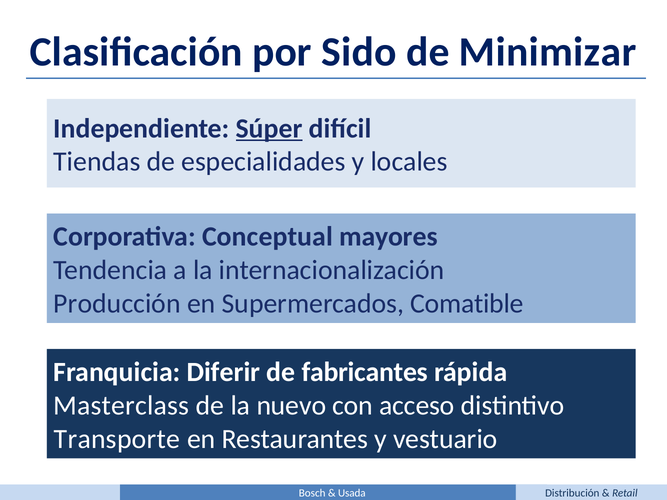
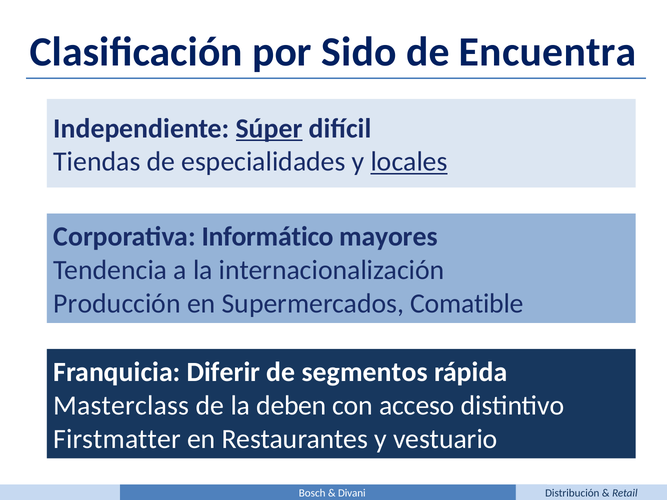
Minimizar: Minimizar -> Encuentra (548, 52)
locales underline: none -> present (409, 162)
Conceptual: Conceptual -> Informático (268, 237)
fabricantes: fabricantes -> segmentos (365, 372)
nuevo: nuevo -> deben (291, 406)
Transporte: Transporte -> Firstmatter (117, 439)
Usada: Usada -> Divani (352, 493)
